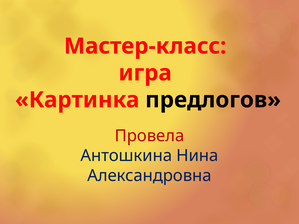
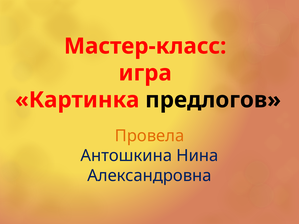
Провела colour: red -> orange (150, 136)
